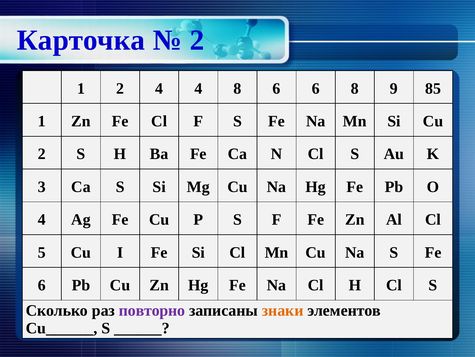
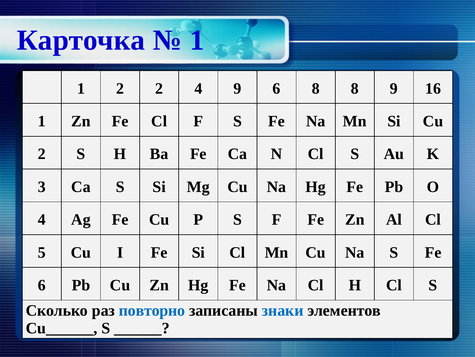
2: 2 -> 1 (197, 40)
2 4: 4 -> 2 (159, 88)
4 8: 8 -> 9 (237, 88)
6 6: 6 -> 8 (316, 88)
85: 85 -> 16 (433, 88)
повторно colour: purple -> blue (152, 310)
знаки colour: orange -> blue (283, 310)
